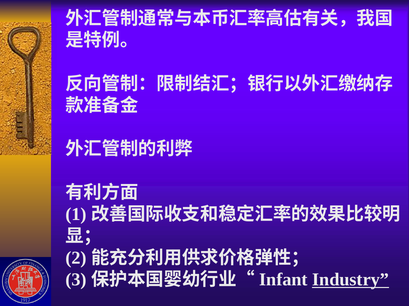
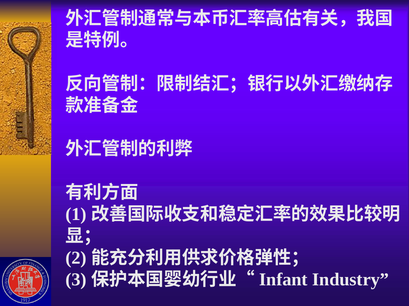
Industry underline: present -> none (351, 280)
